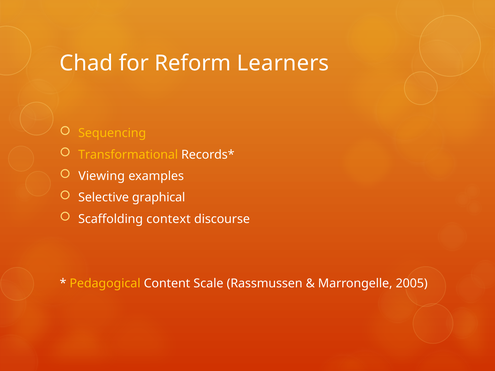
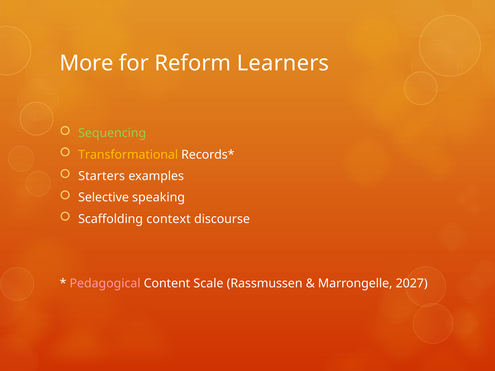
Chad: Chad -> More (86, 63)
Sequencing colour: yellow -> light green (112, 133)
Viewing: Viewing -> Starters (102, 176)
graphical: graphical -> speaking (159, 198)
Pedagogical colour: yellow -> pink (105, 283)
2005: 2005 -> 2027 (412, 283)
